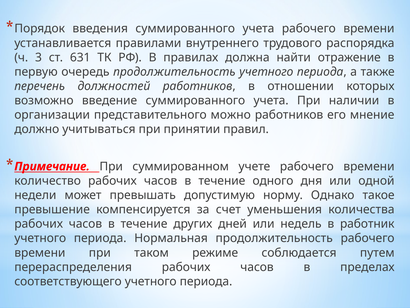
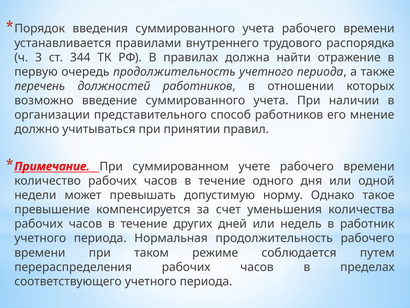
631: 631 -> 344 (80, 57)
можно: можно -> способ (231, 115)
